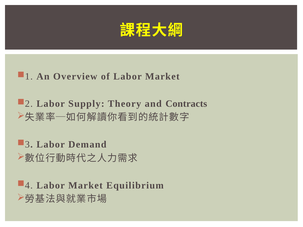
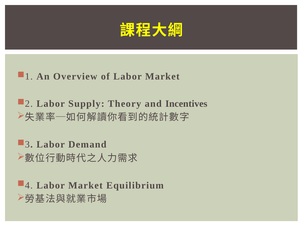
Contracts: Contracts -> Incentives (186, 104)
